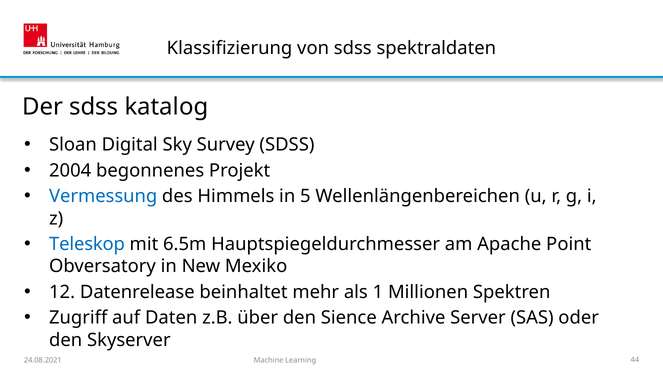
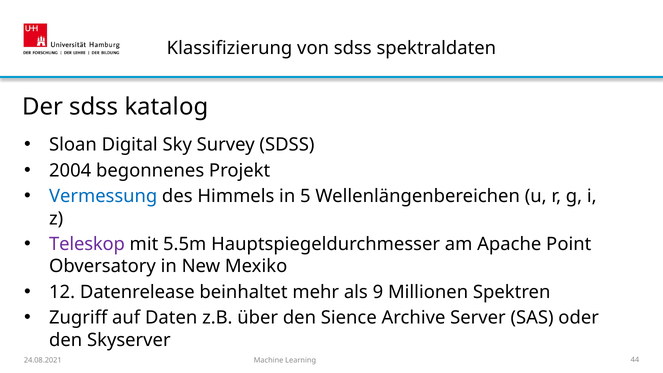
Teleskop colour: blue -> purple (87, 244)
6.5m: 6.5m -> 5.5m (185, 244)
1: 1 -> 9 (378, 292)
